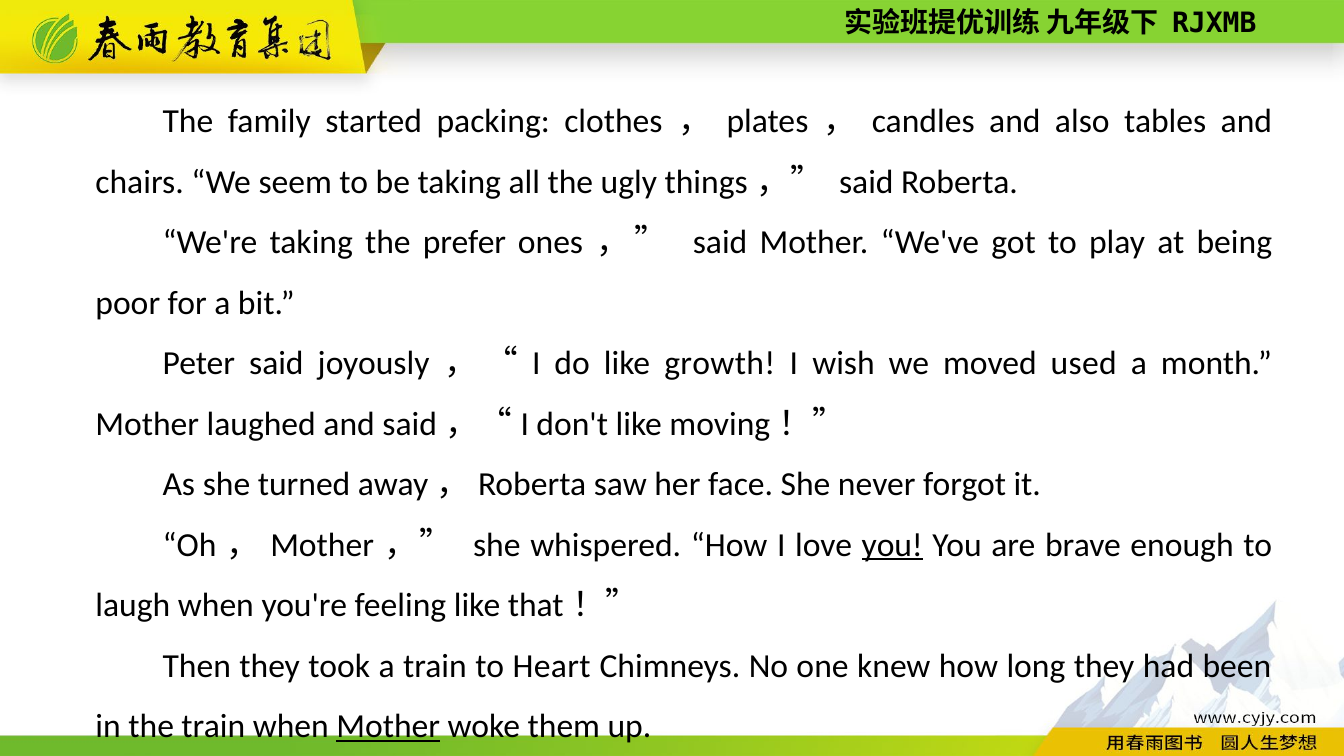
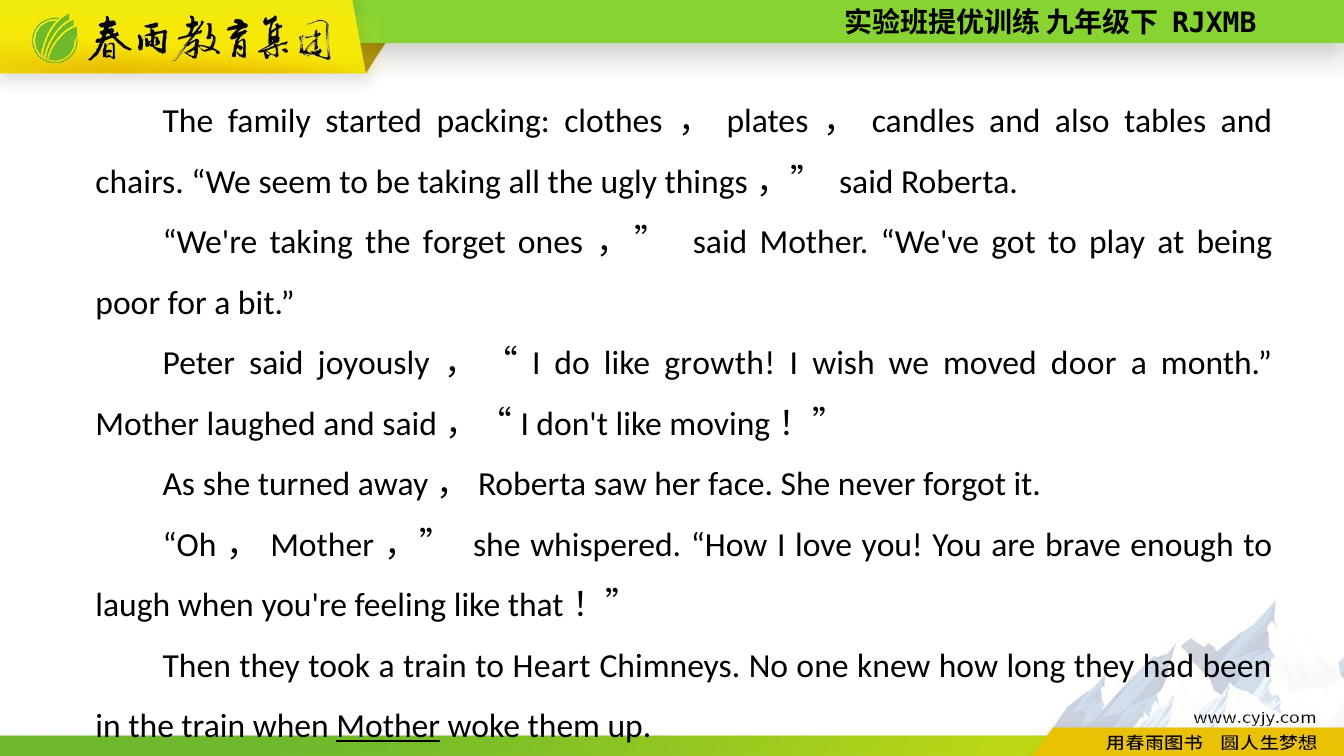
prefer: prefer -> forget (464, 243)
used: used -> door (1084, 364)
you underline: present -> none (892, 545)
